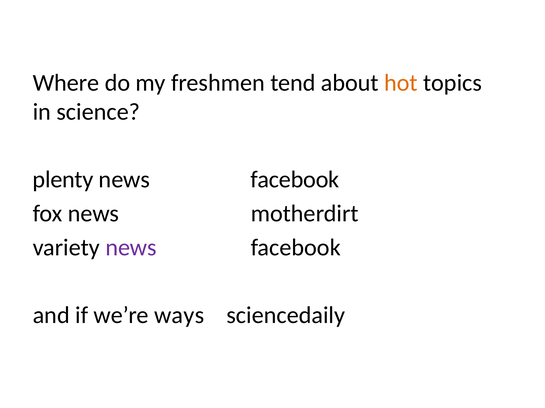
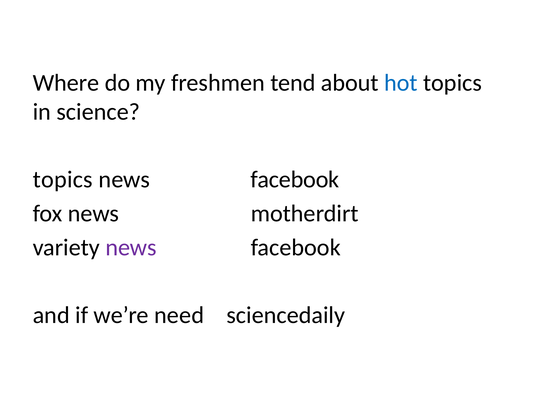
hot colour: orange -> blue (401, 83)
plenty: plenty -> topics (63, 180)
ways: ways -> need (179, 316)
